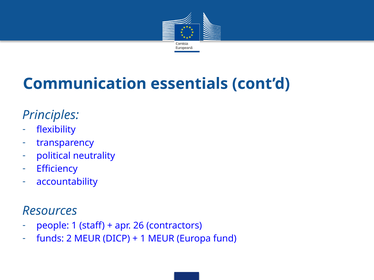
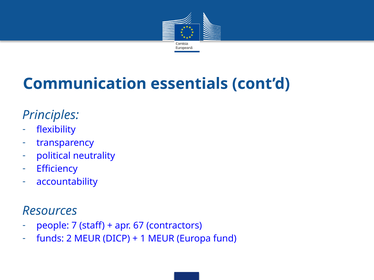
people 1: 1 -> 7 (74, 226)
26: 26 -> 67 (139, 226)
